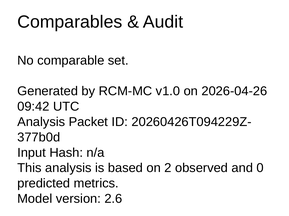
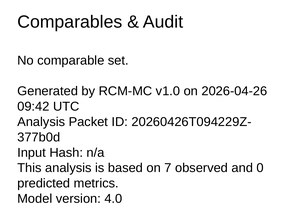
2: 2 -> 7 (168, 169)
2.6: 2.6 -> 4.0 (113, 199)
